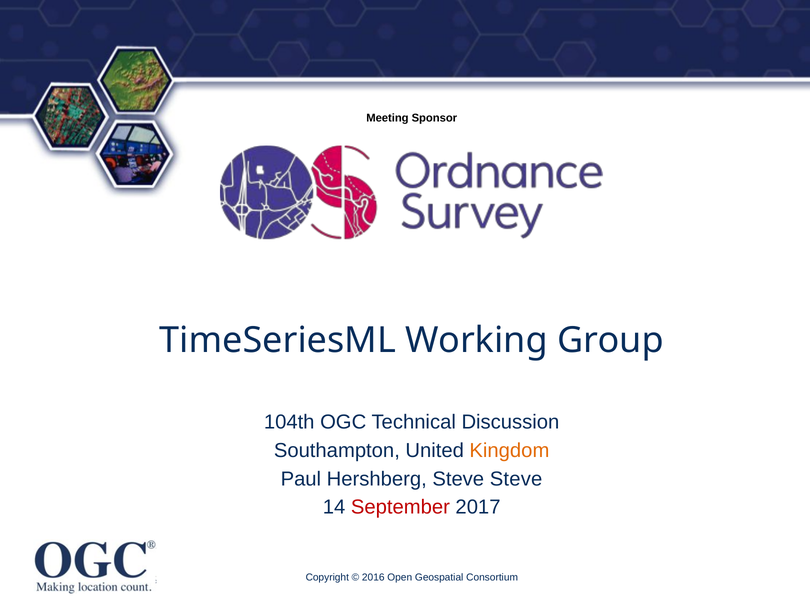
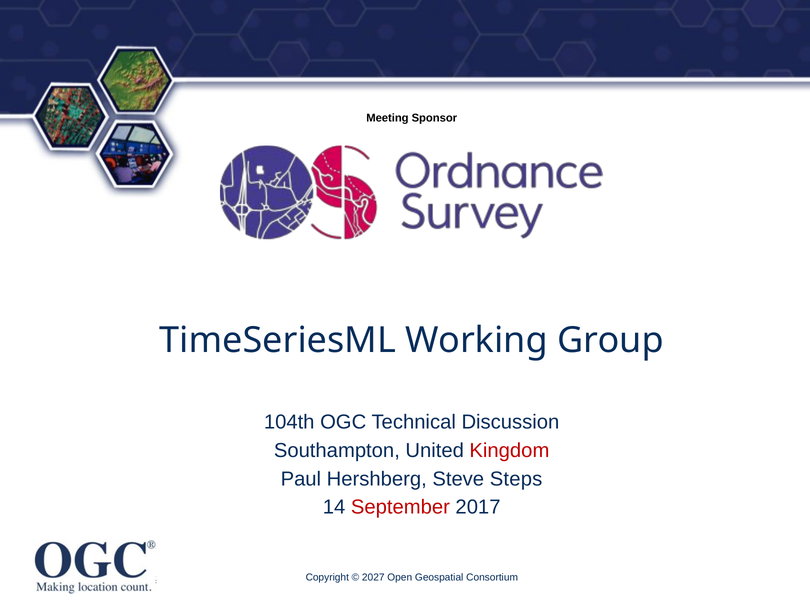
Kingdom colour: orange -> red (509, 451)
Steve Steve: Steve -> Steps (516, 479)
2016: 2016 -> 2027 (373, 578)
